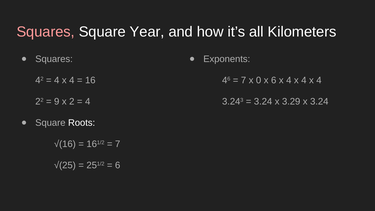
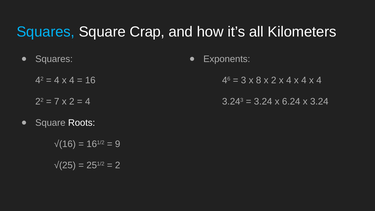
Squares colour: pink -> light blue (46, 32)
Year: Year -> Crap (147, 32)
7: 7 -> 3 (244, 80)
0: 0 -> 8 (259, 80)
6: 6 -> 2 (274, 80)
9: 9 -> 7 (57, 101)
3.29: 3.29 -> 6.24 (291, 101)
7: 7 -> 9 (118, 144)
6: 6 -> 2 (118, 165)
